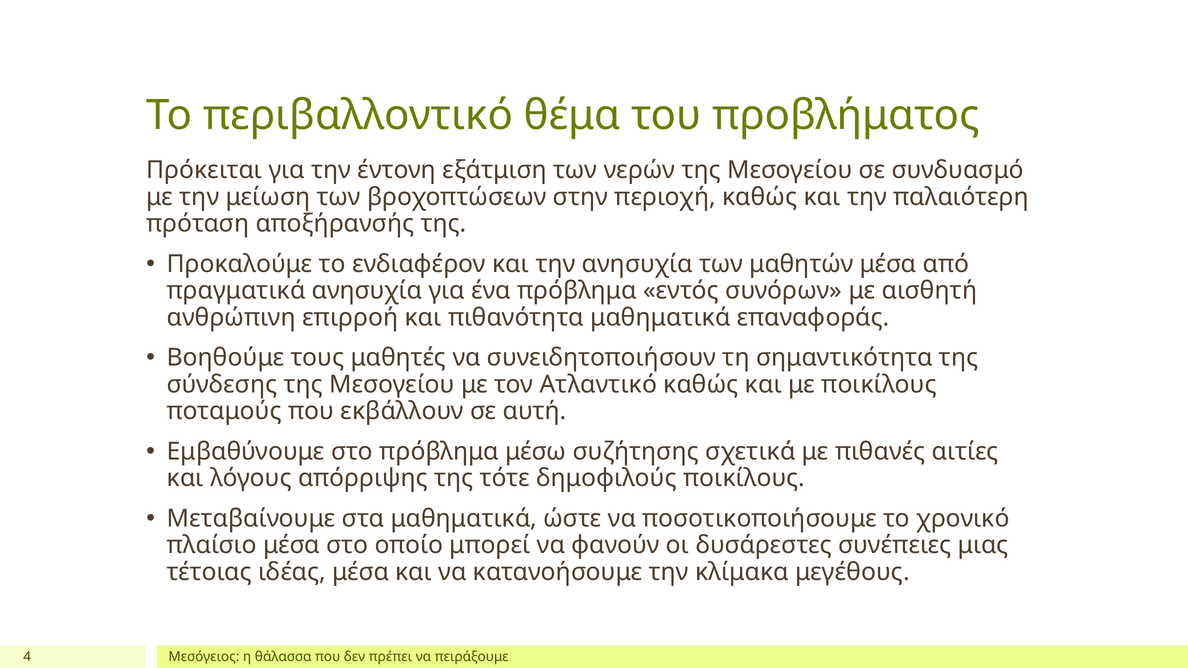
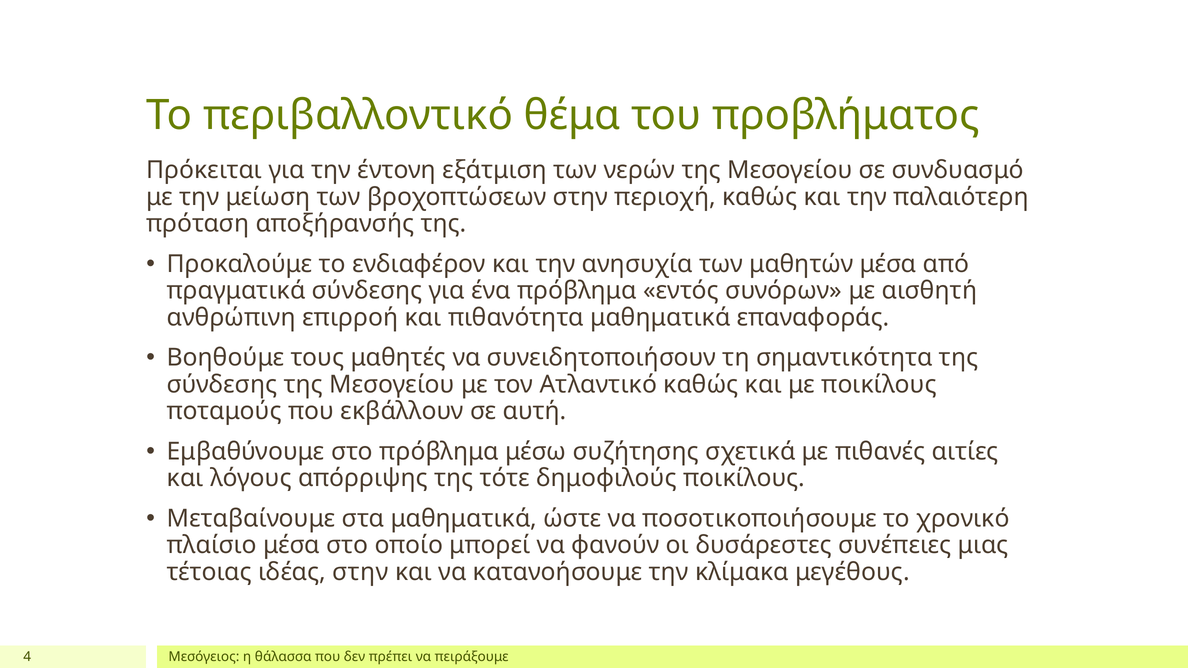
πραγματικά ανησυχία: ανησυχία -> σύνδεσης (367, 291)
ιδέας μέσα: μέσα -> στην (360, 572)
